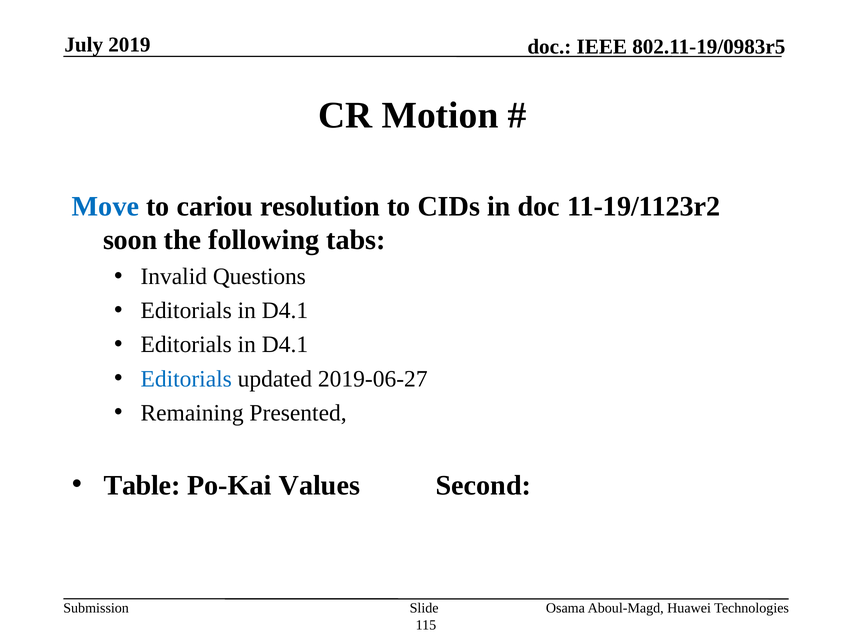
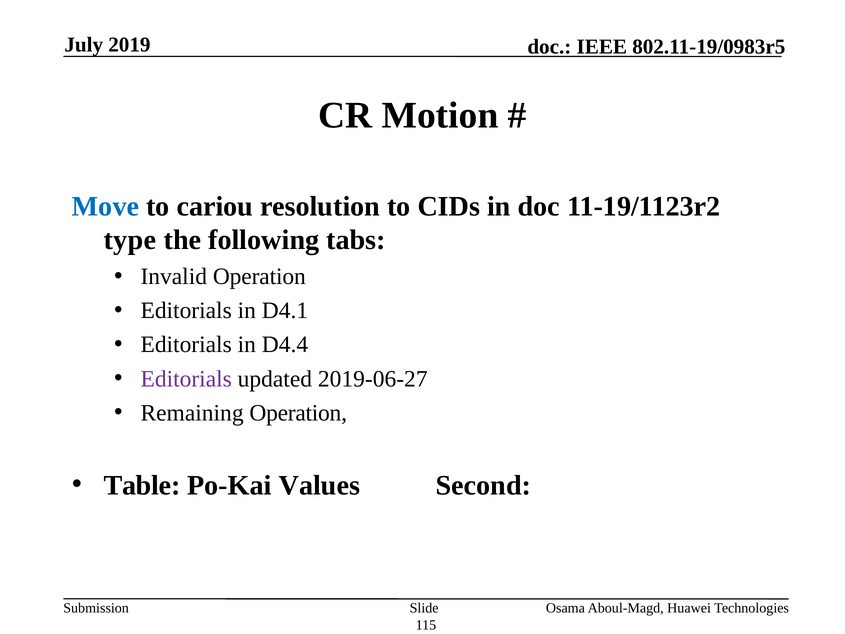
soon: soon -> type (130, 240)
Invalid Questions: Questions -> Operation (259, 277)
D4.1: D4.1 -> D4.4 (285, 345)
Editorials colour: blue -> purple (186, 379)
Remaining Presented: Presented -> Operation (298, 413)
